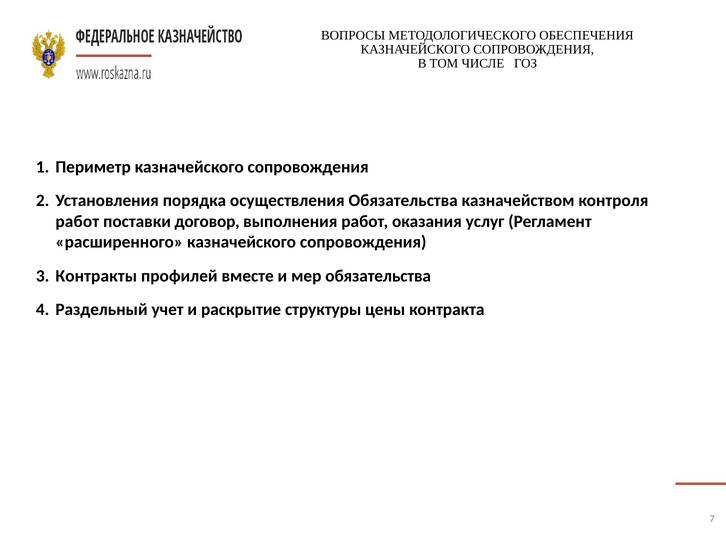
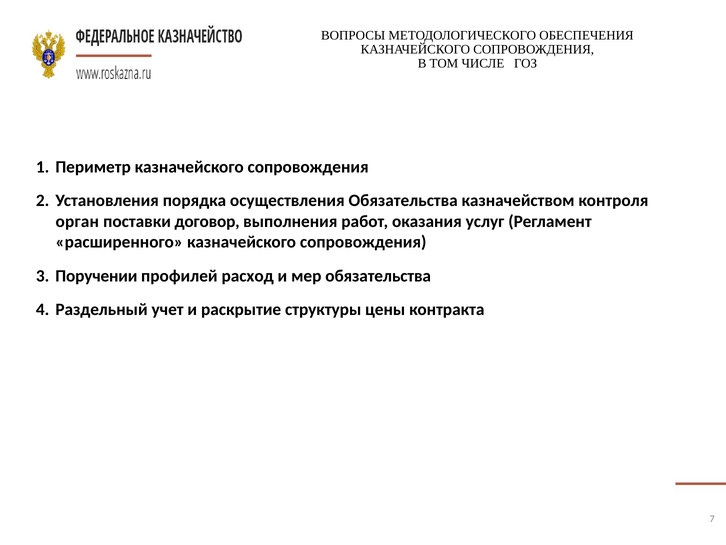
работ: работ -> орган (77, 221)
Контракты: Контракты -> Поручении (96, 276)
вместе: вместе -> расход (248, 276)
